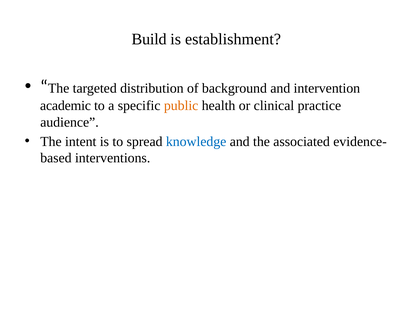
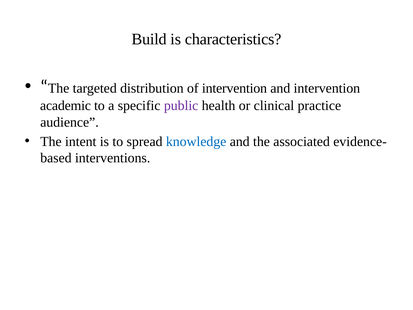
establishment: establishment -> characteristics (233, 39)
of background: background -> intervention (235, 88)
public colour: orange -> purple (181, 106)
